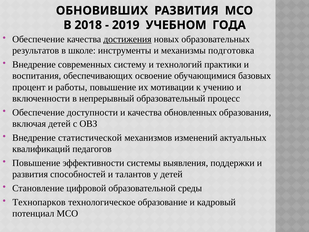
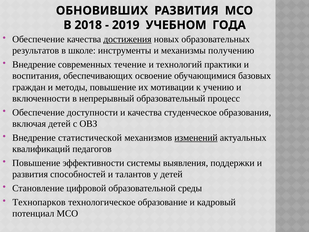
подготовка: подготовка -> получению (231, 51)
систему: систему -> течение (130, 64)
процент: процент -> граждан (29, 87)
работы: работы -> методы (71, 87)
обновленных: обновленных -> студенческое (190, 112)
изменений underline: none -> present (196, 138)
